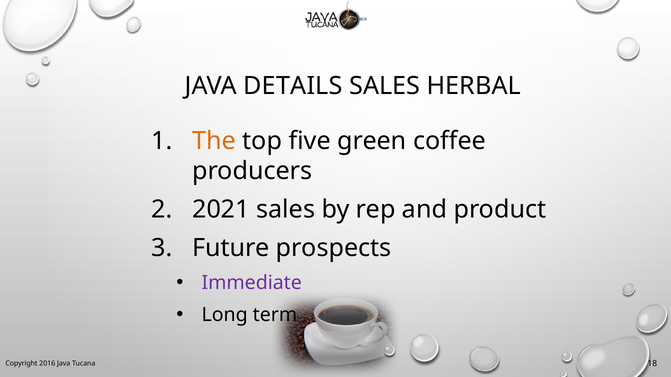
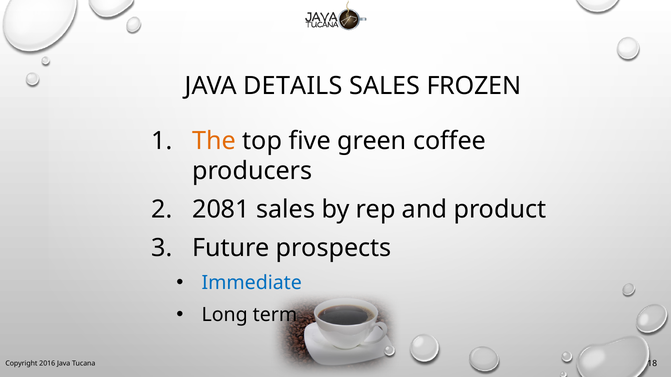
HERBAL: HERBAL -> FROZEN (474, 86)
2021: 2021 -> 2081 (221, 210)
Immediate colour: purple -> blue (252, 283)
